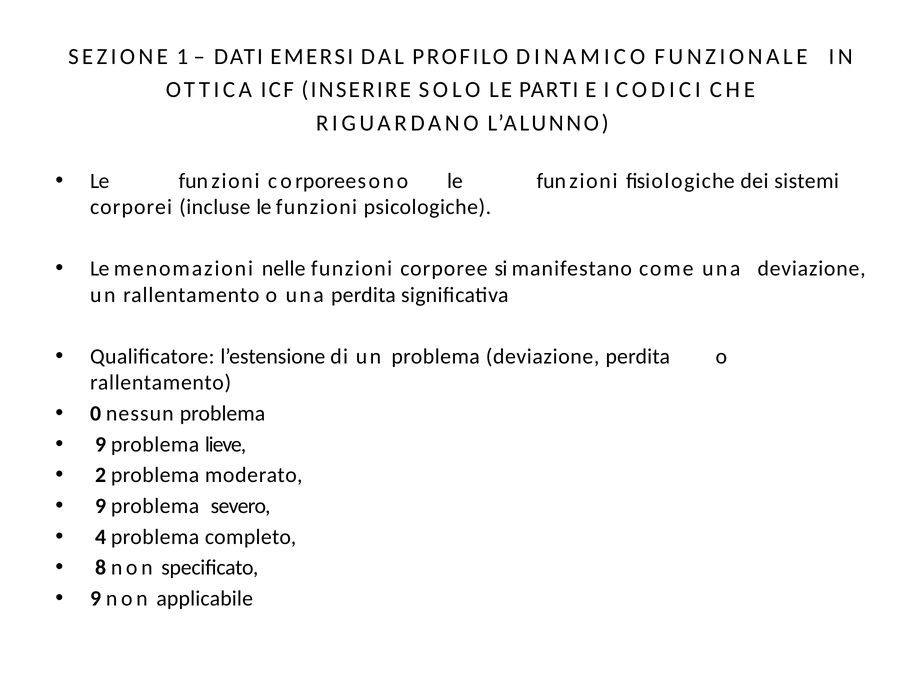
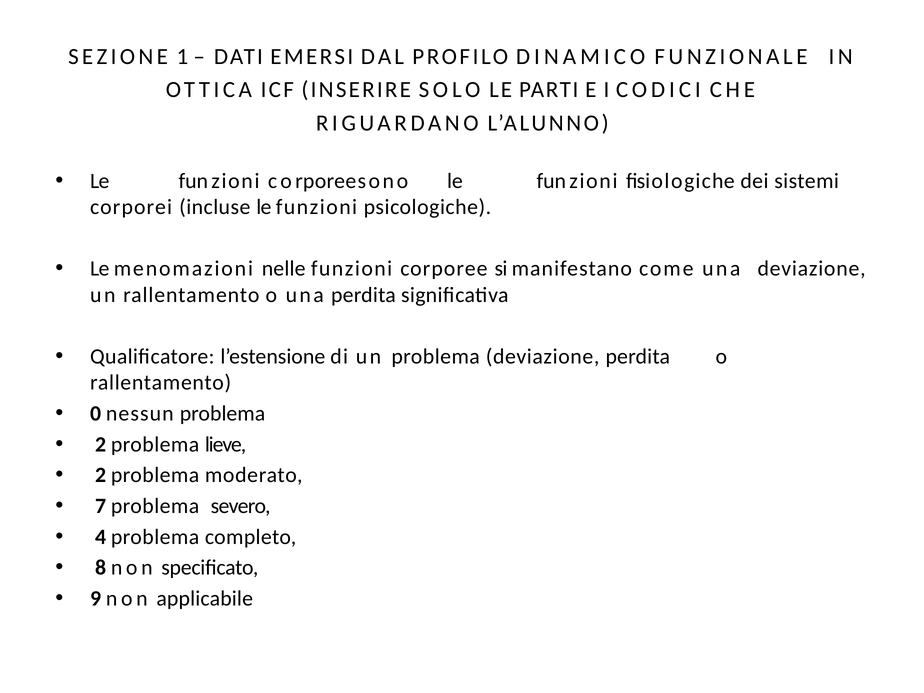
9: 9 -> 2 (101, 444)
9: 9 -> 7 (101, 506)
